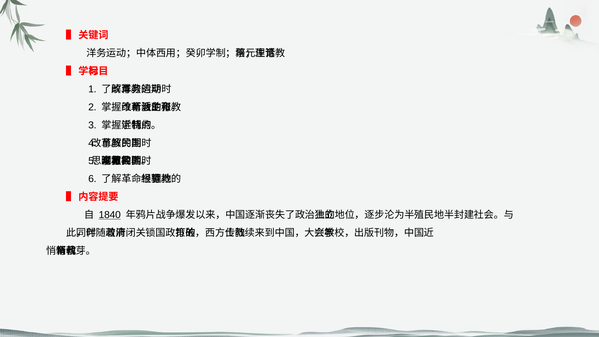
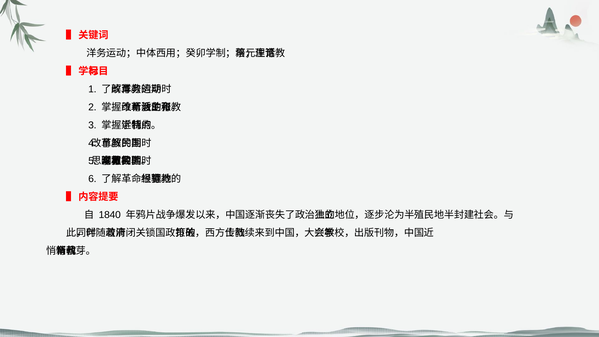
1840 underline: present -> none (110, 215)
